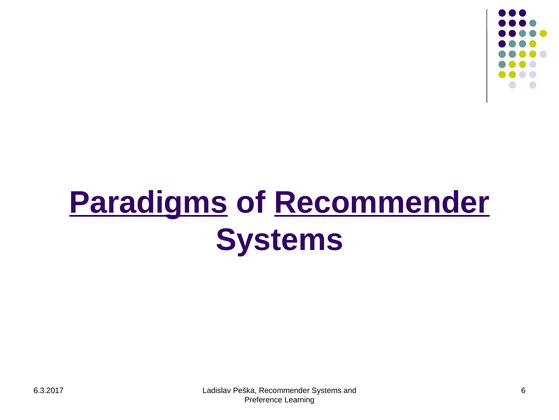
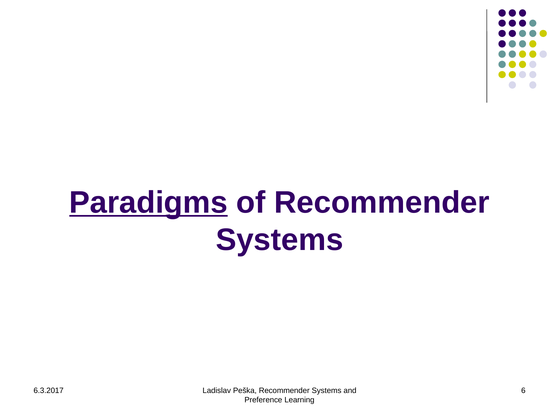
Recommender underline: present -> none (382, 202)
